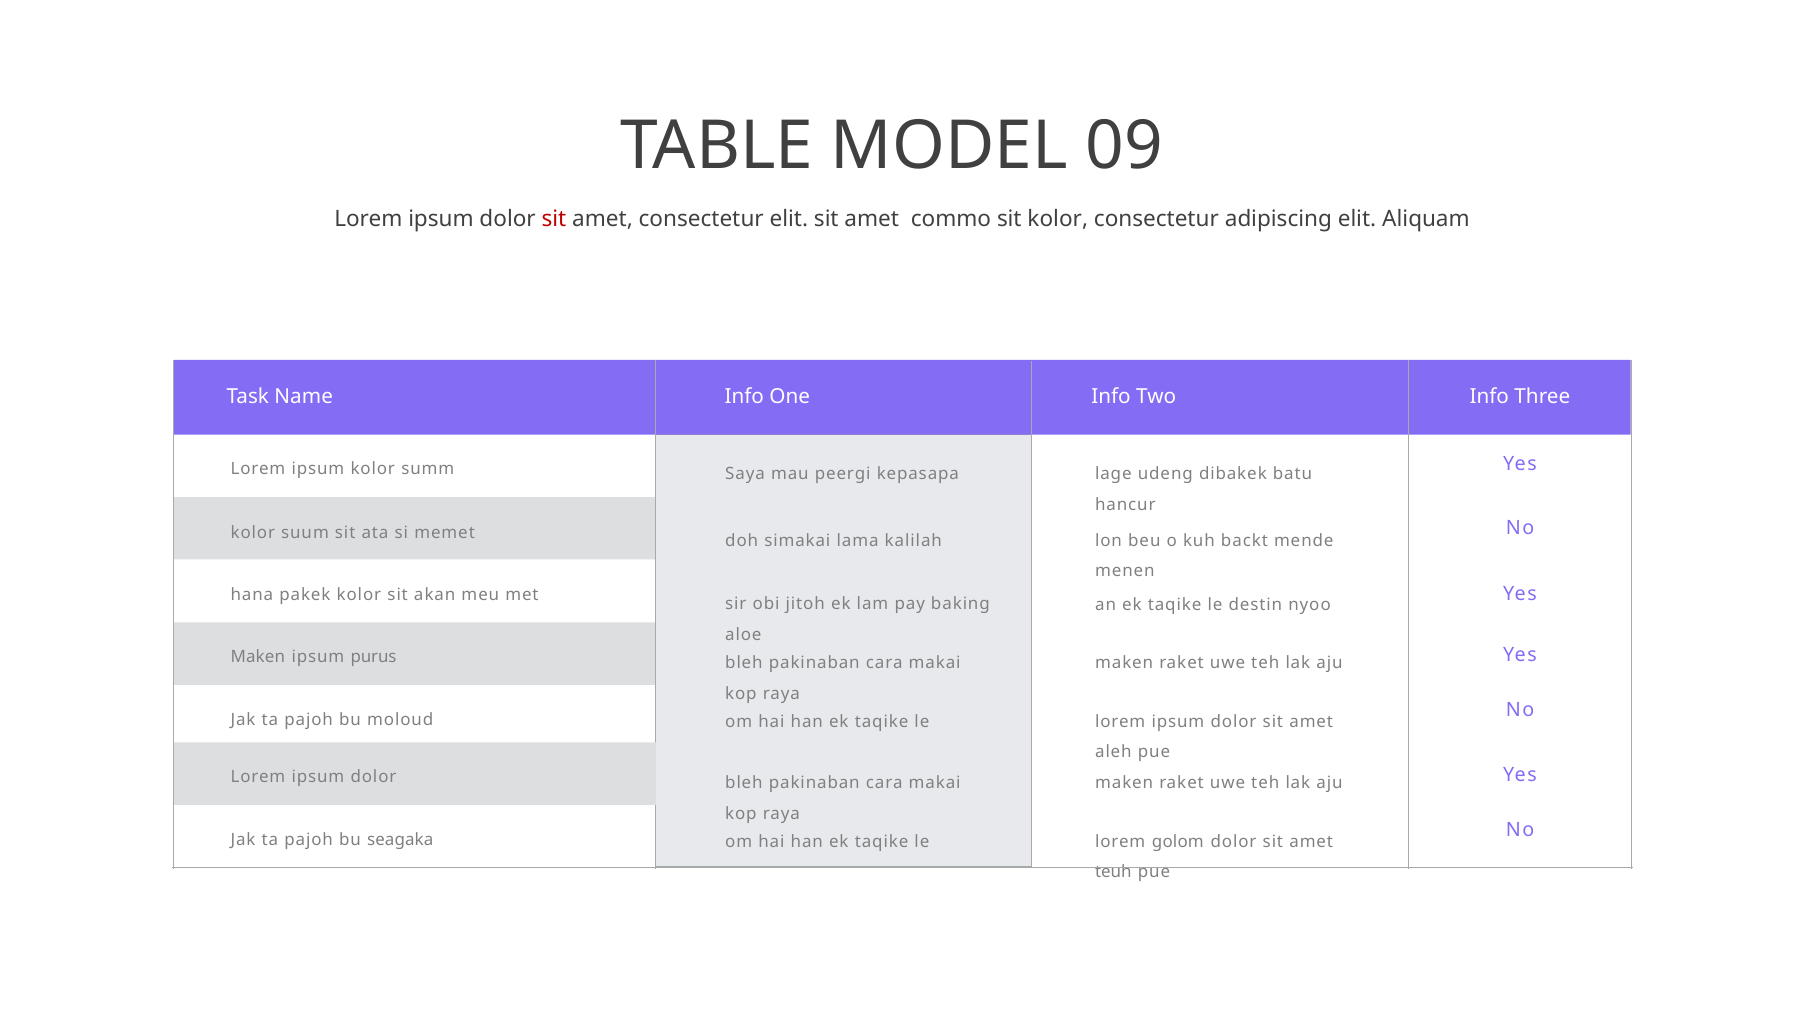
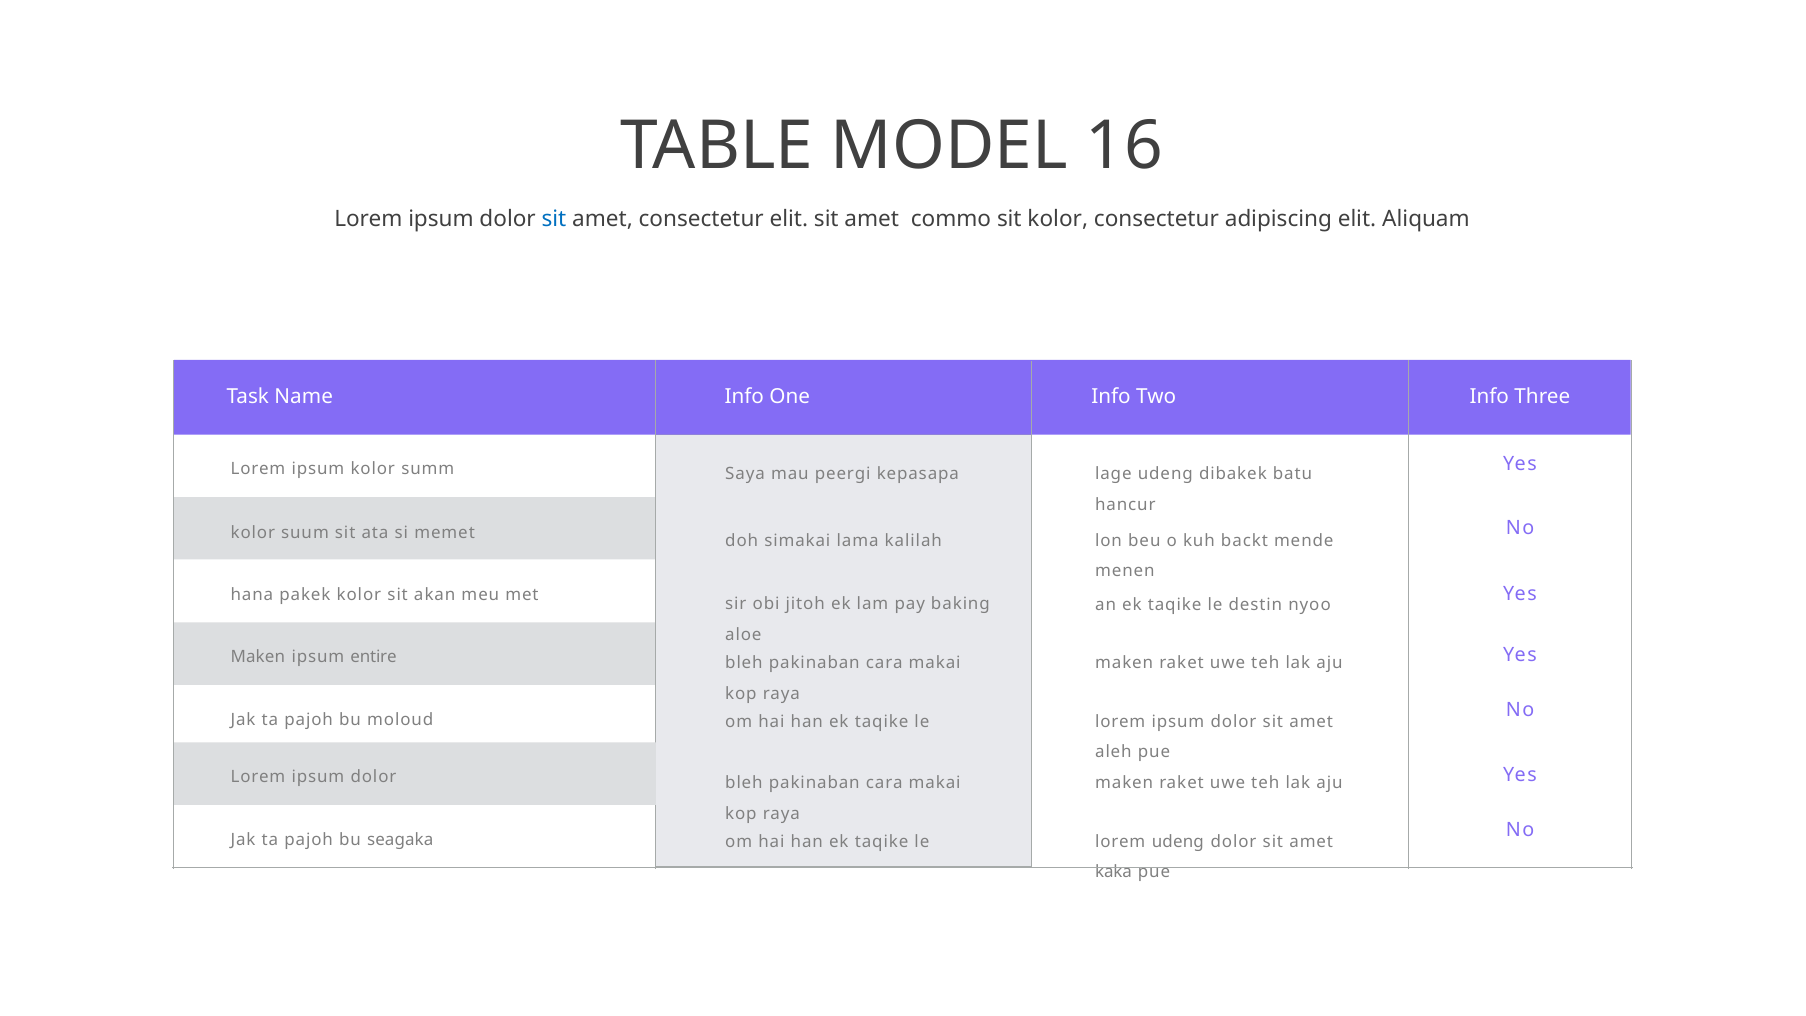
09: 09 -> 16 (1124, 146)
sit colour: red -> blue (554, 219)
purus: purus -> entire (373, 657)
lorem golom: golom -> udeng (1178, 841)
teuh: teuh -> kaka (1113, 872)
